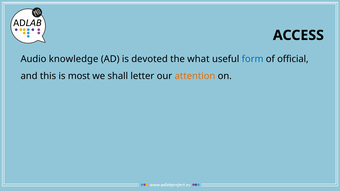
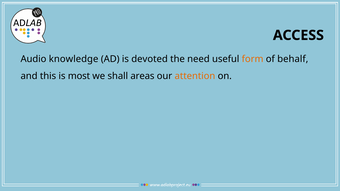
what: what -> need (198, 59)
form colour: blue -> orange (253, 59)
official: official -> behalf (293, 59)
letter: letter -> areas (142, 76)
